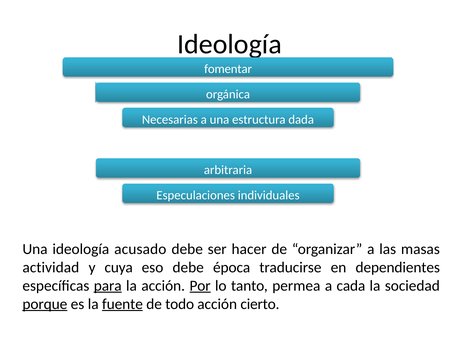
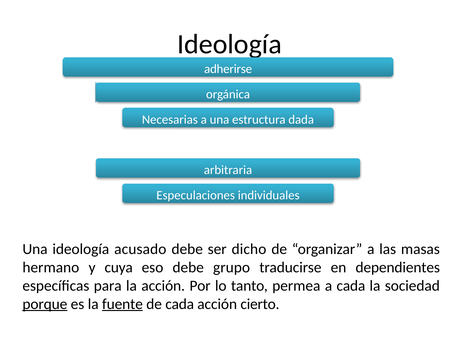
fomentar: fomentar -> adherirse (228, 69)
hacer: hacer -> dicho (249, 249)
actividad: actividad -> hermano (51, 268)
época: época -> grupo (232, 268)
para underline: present -> none (108, 286)
Por underline: present -> none (200, 286)
de todo: todo -> cada (180, 304)
